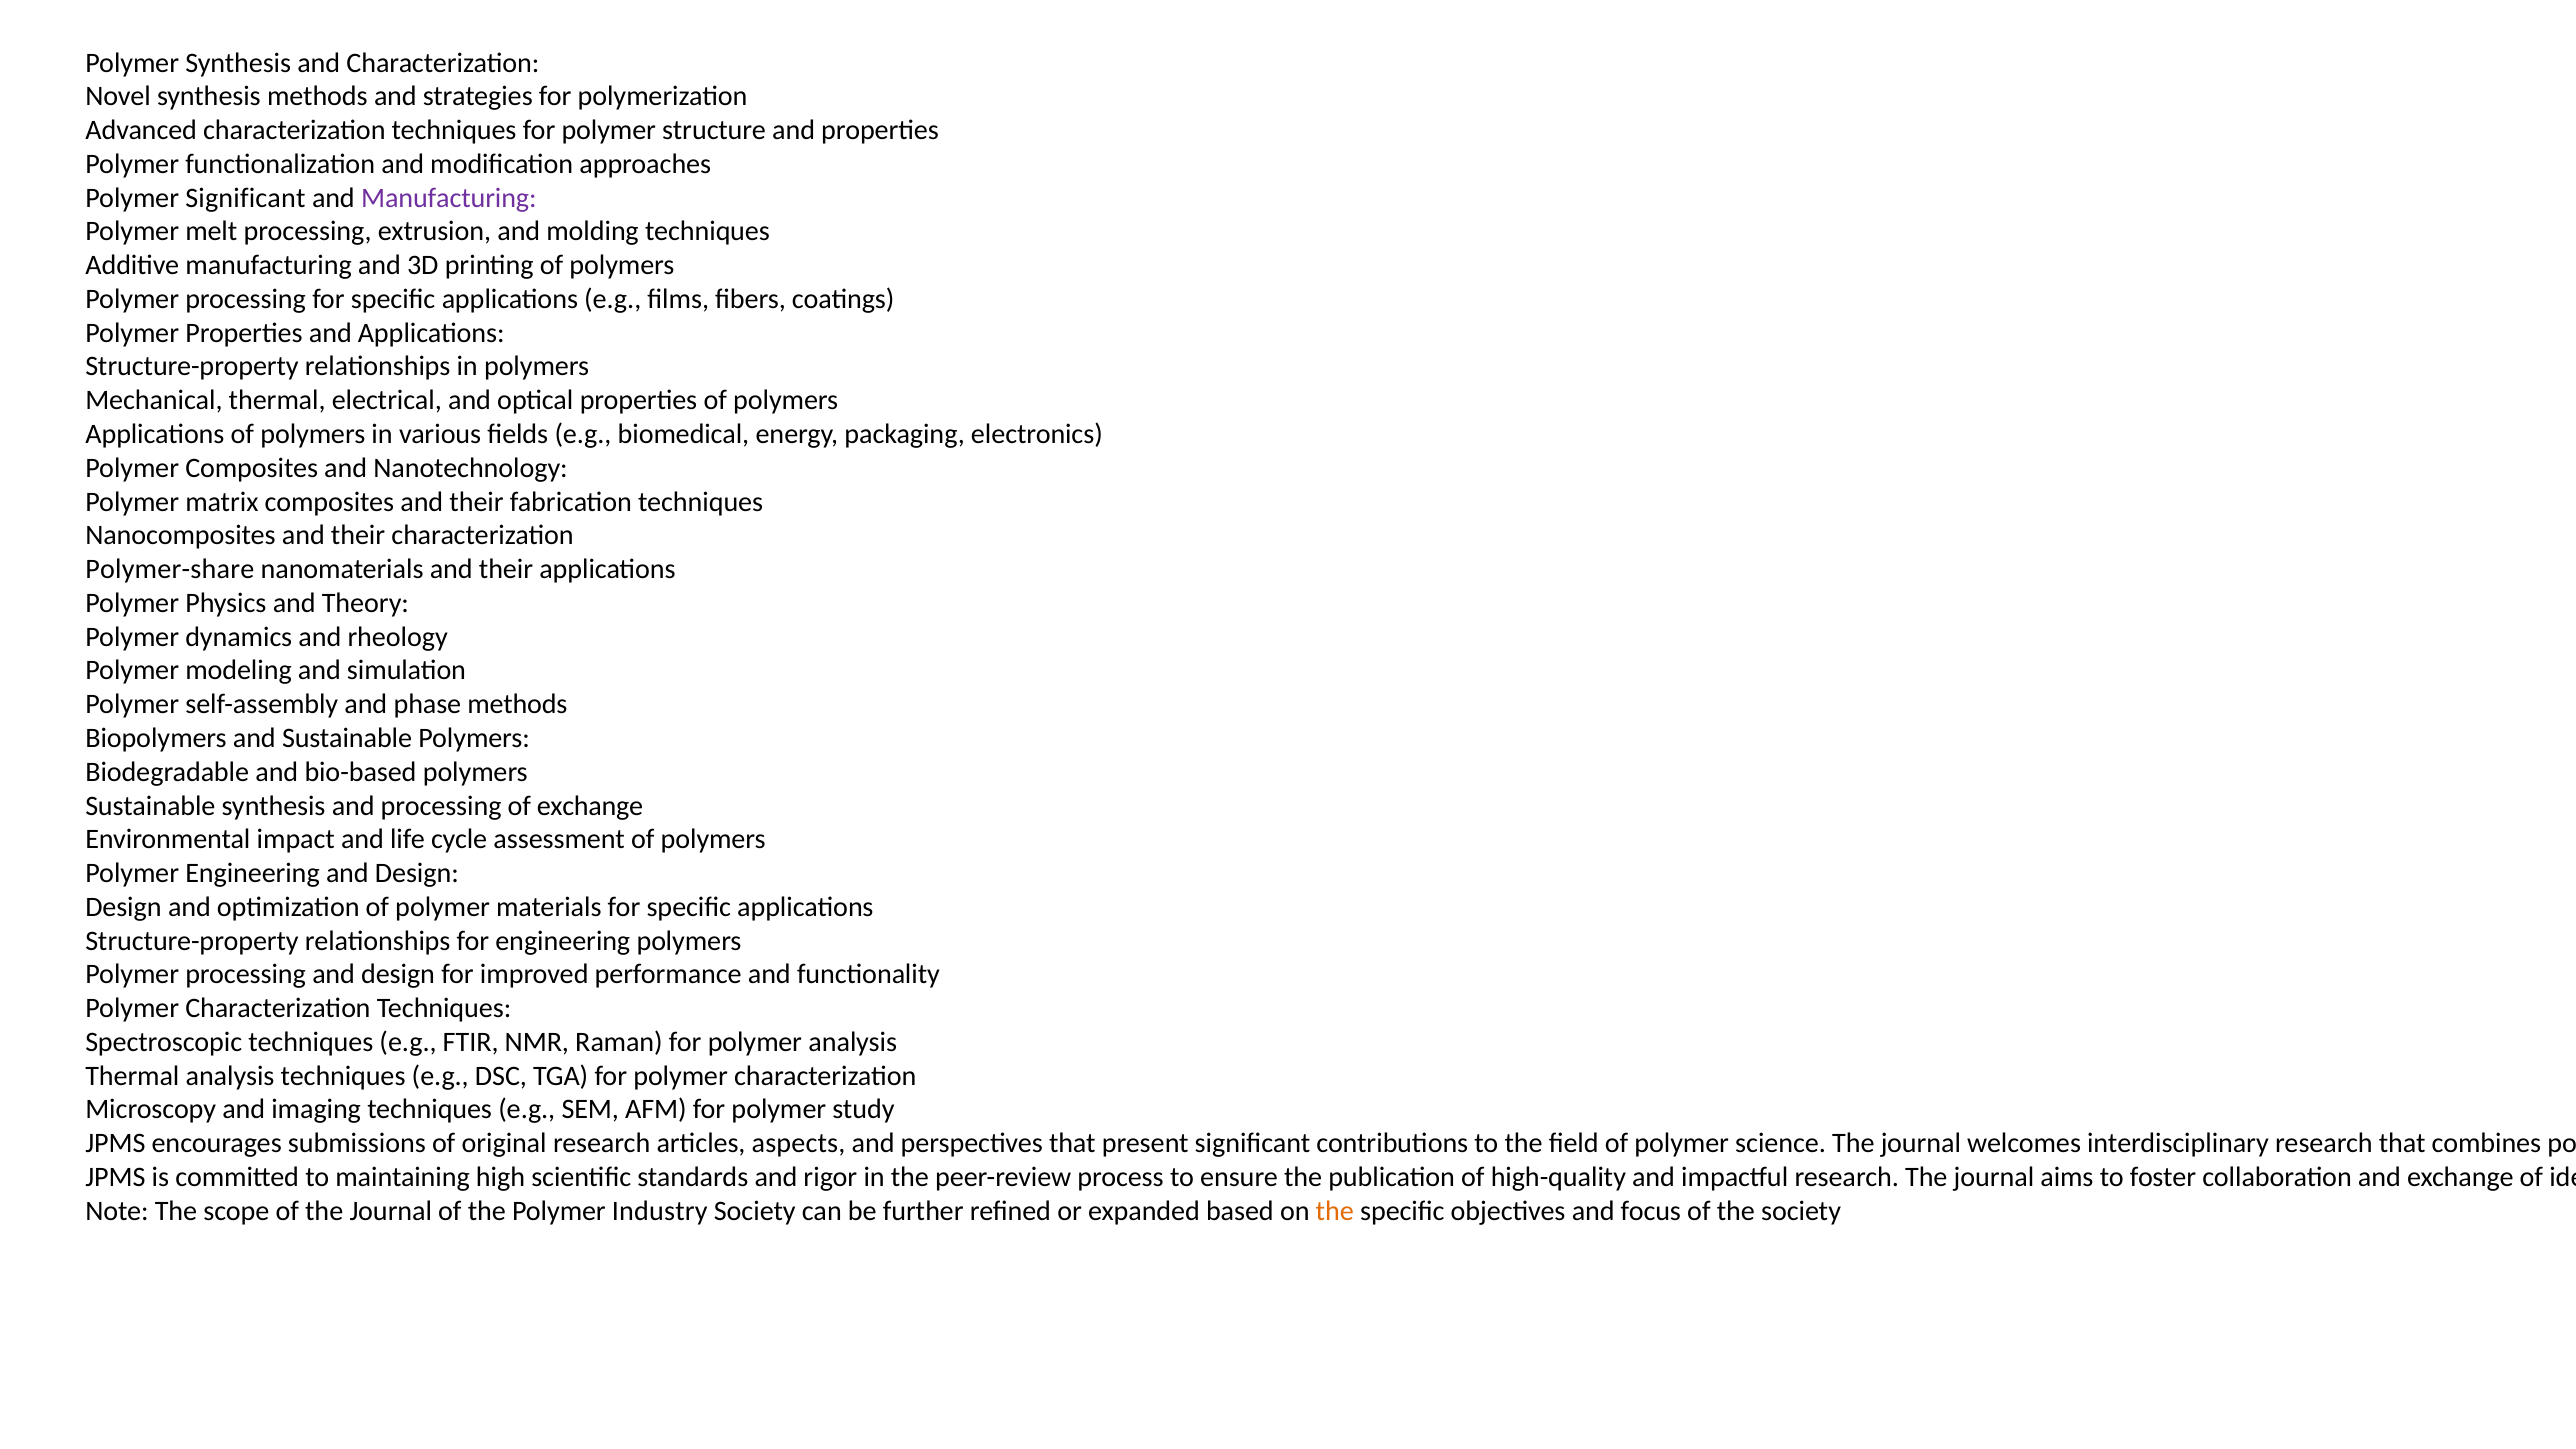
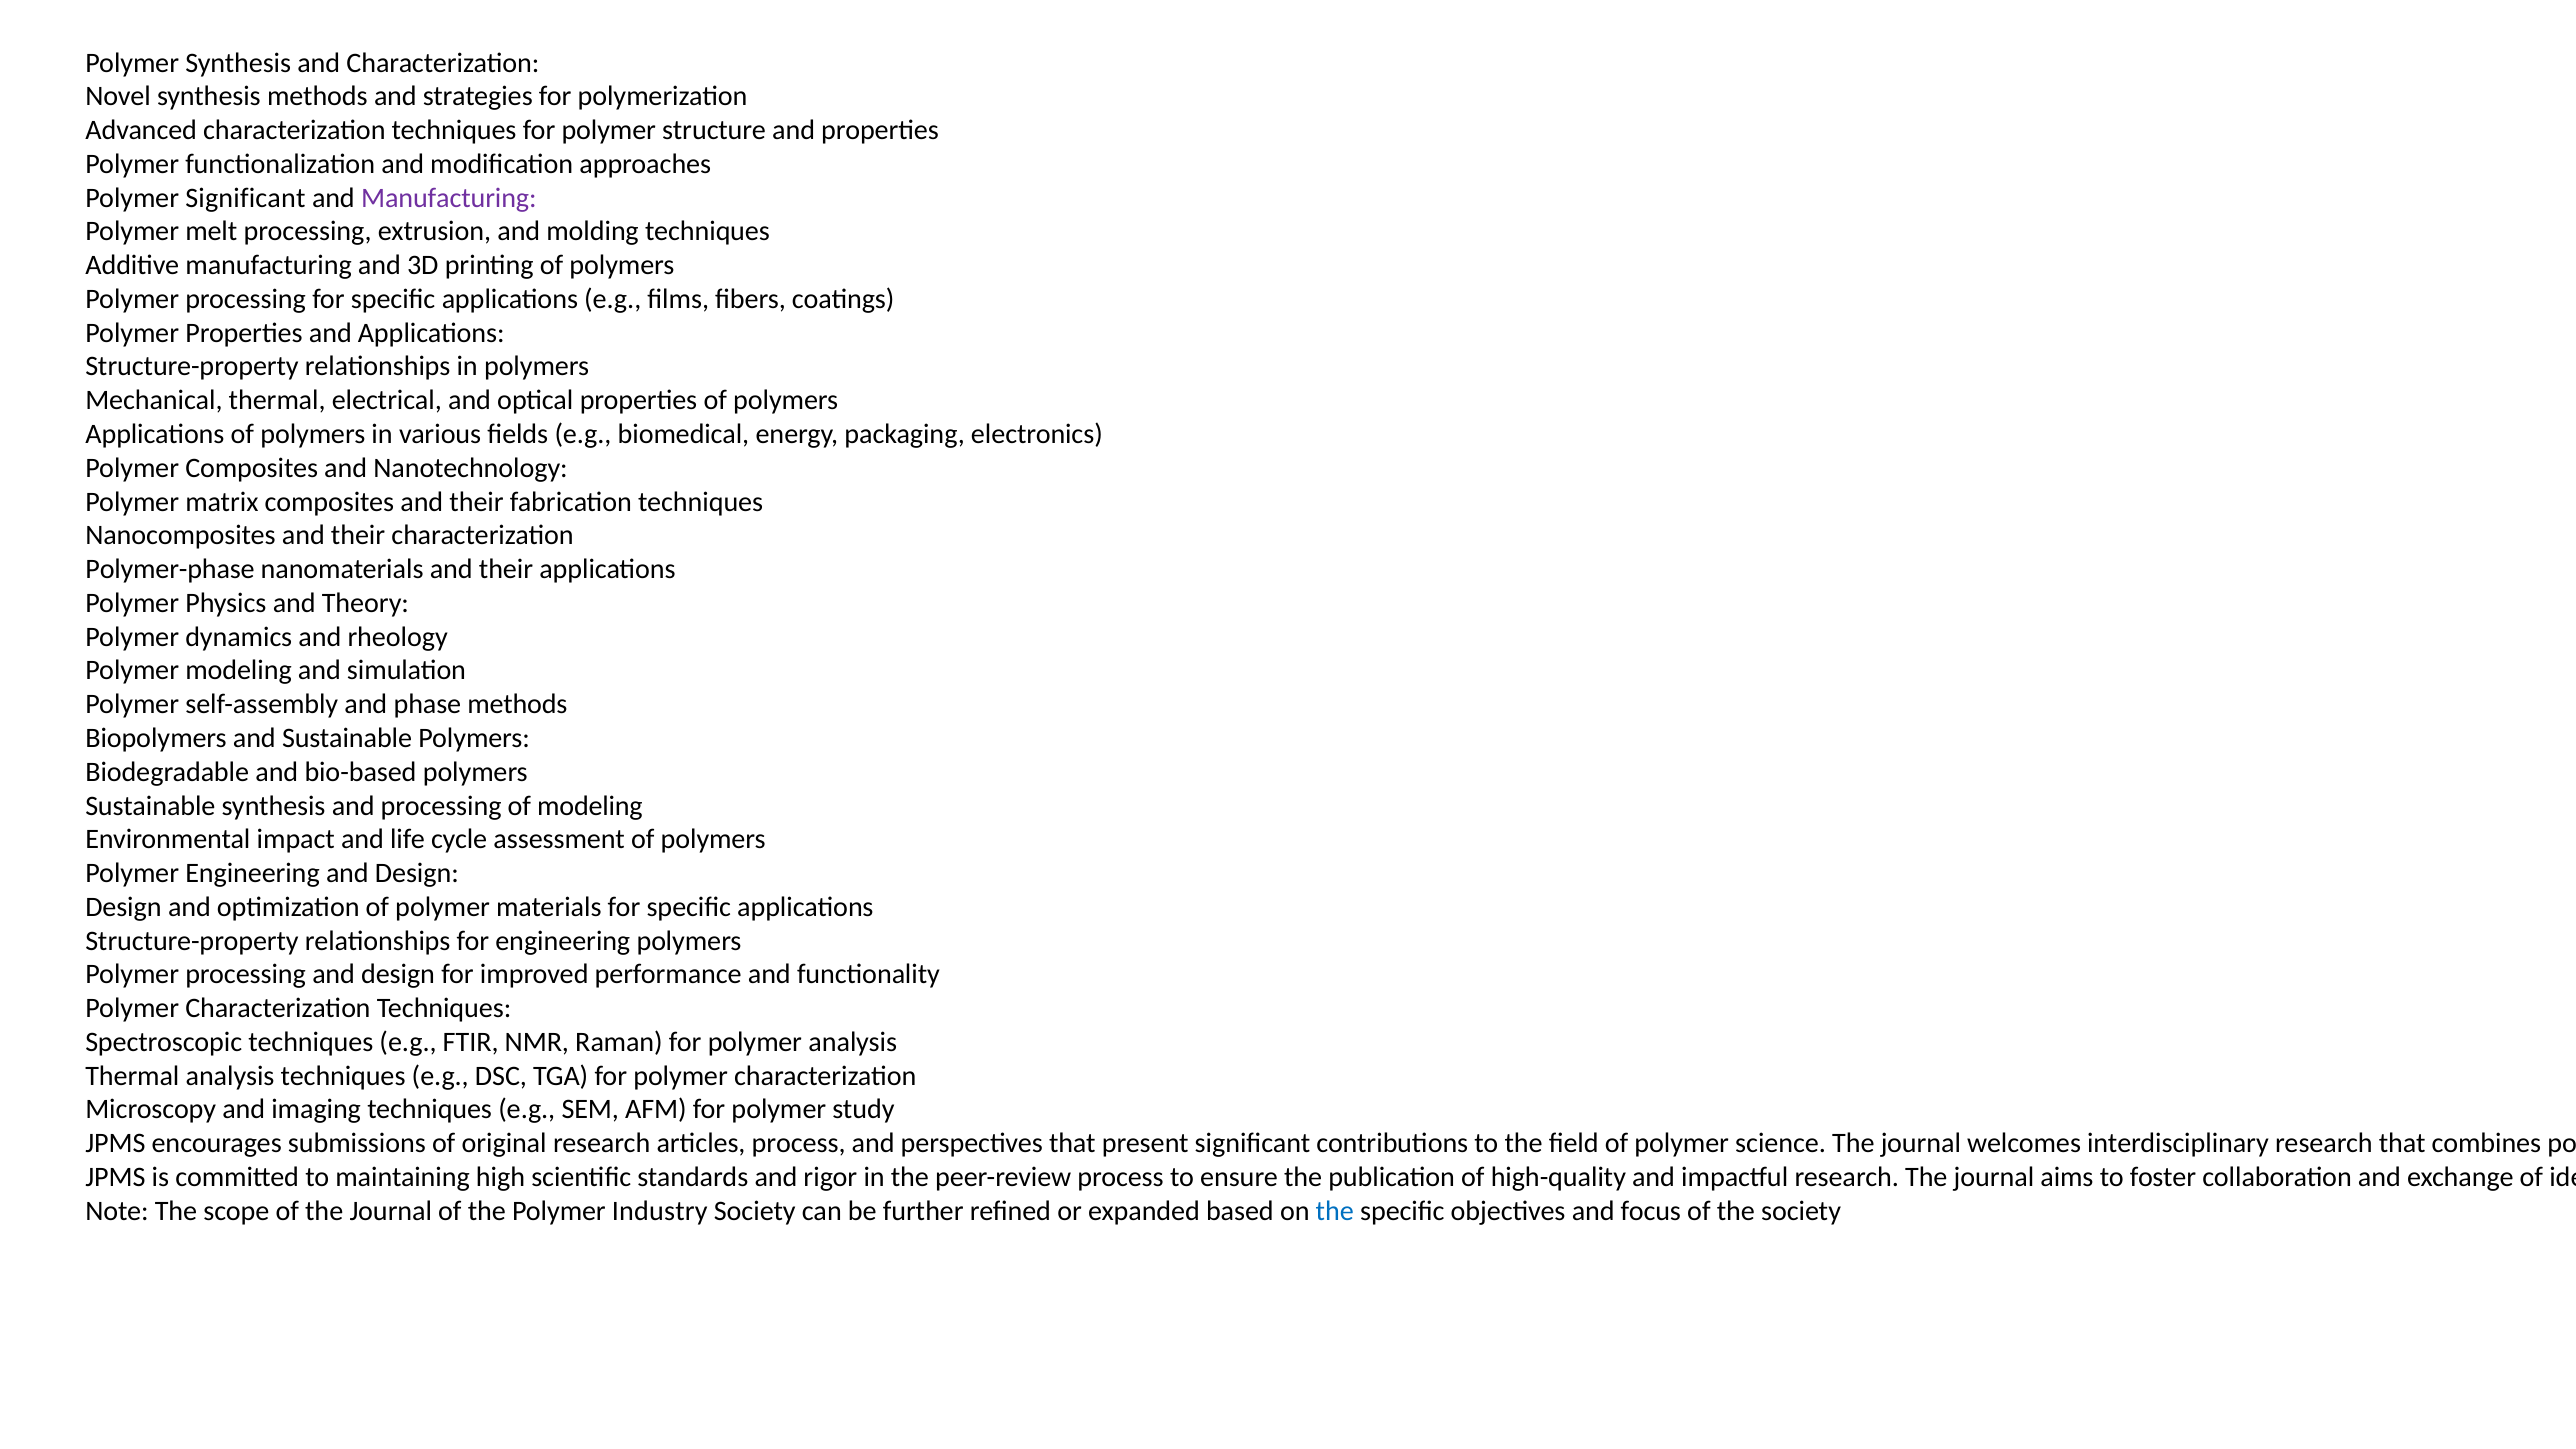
Polymer-share: Polymer-share -> Polymer-phase (170, 569)
of exchange: exchange -> modeling (590, 806)
articles aspects: aspects -> process (799, 1143)
the colour: orange -> blue (1335, 1211)
